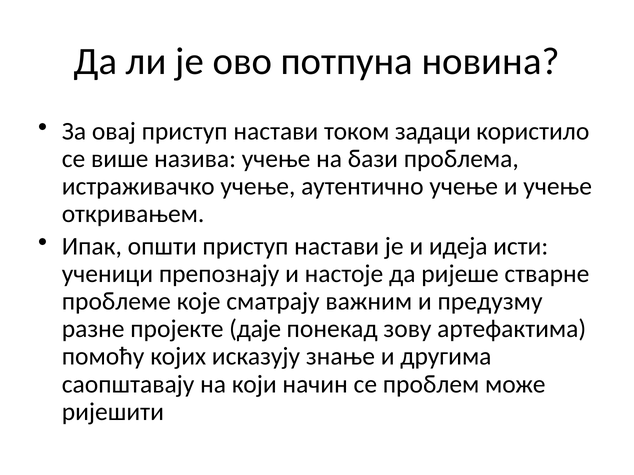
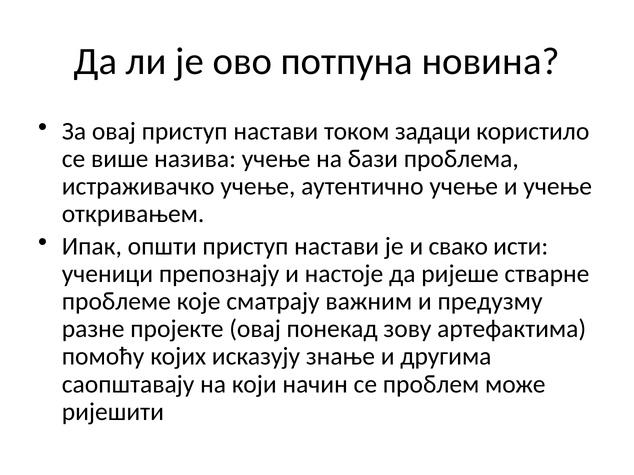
идеја: идеја -> свако (458, 247)
пројекте даје: даје -> овај (255, 329)
